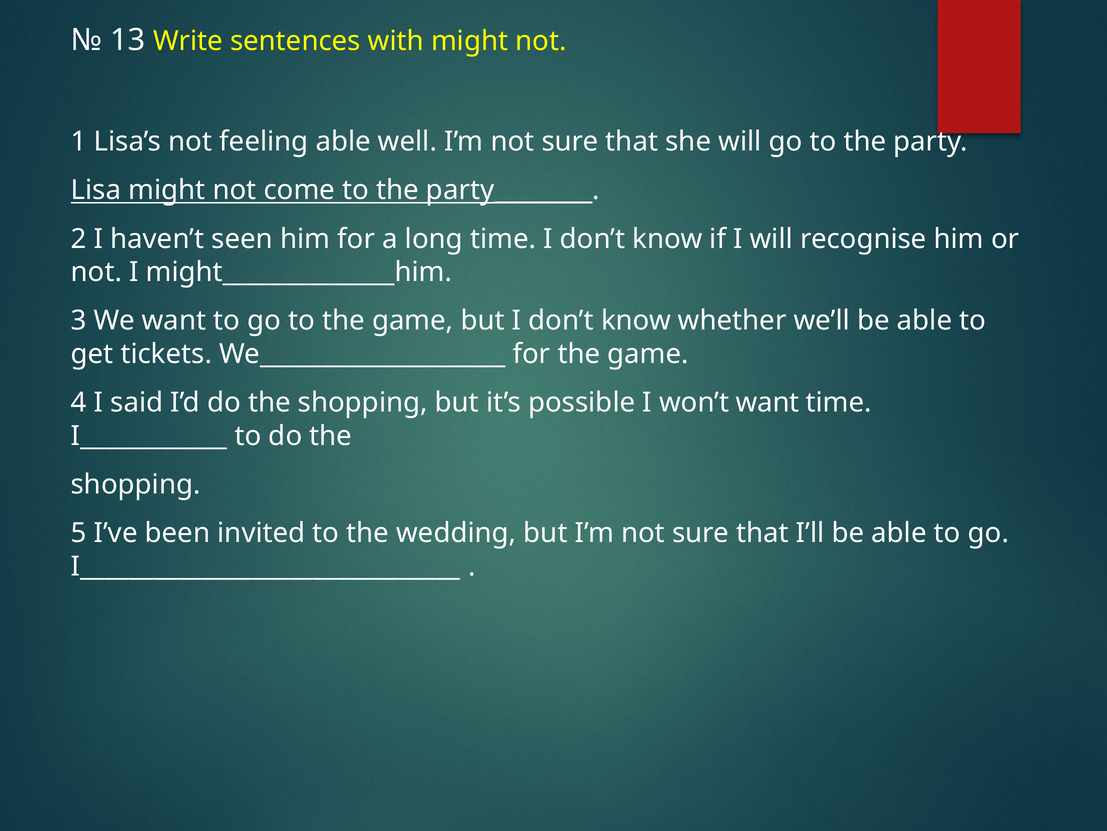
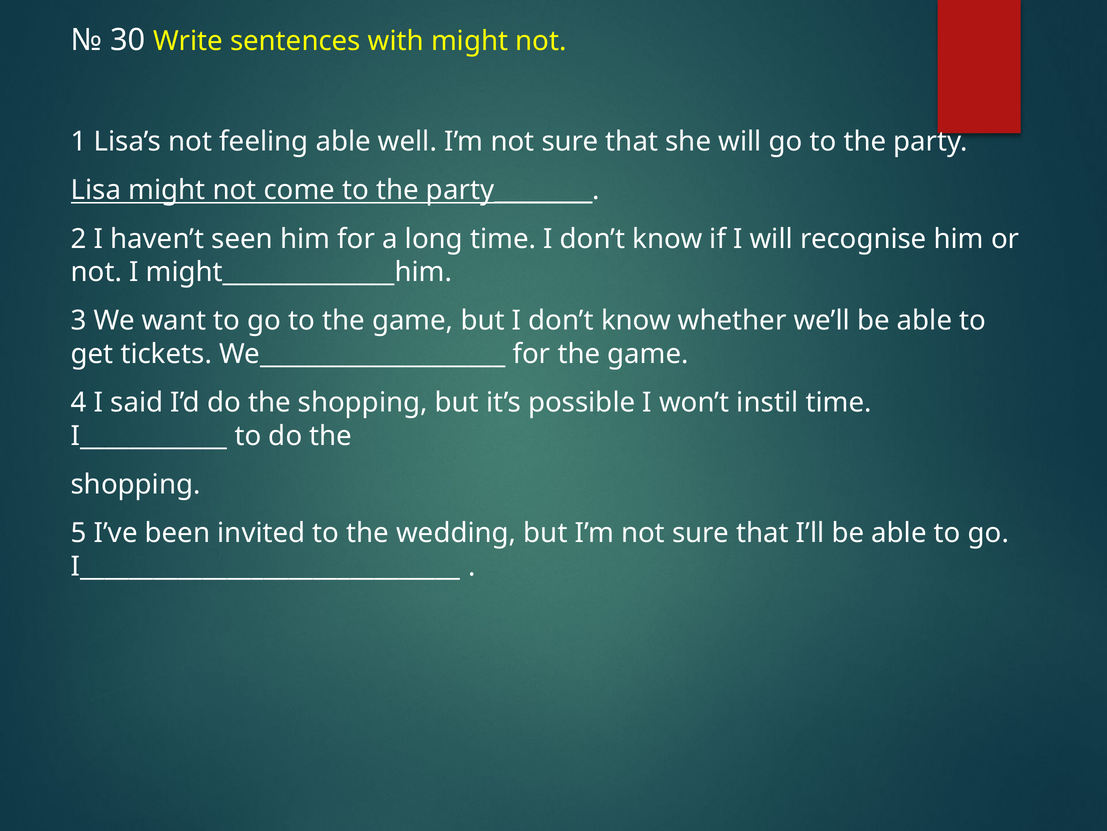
13: 13 -> 30 (128, 40)
won’t want: want -> instil (767, 402)
